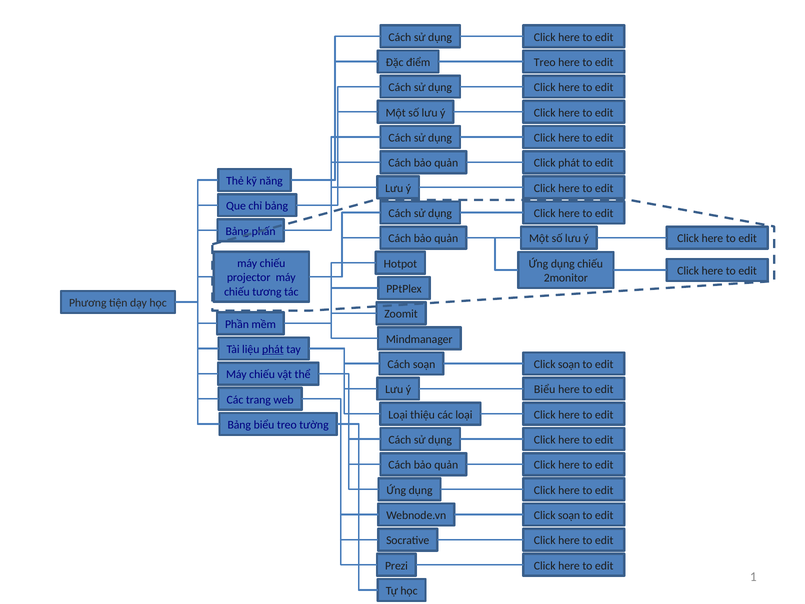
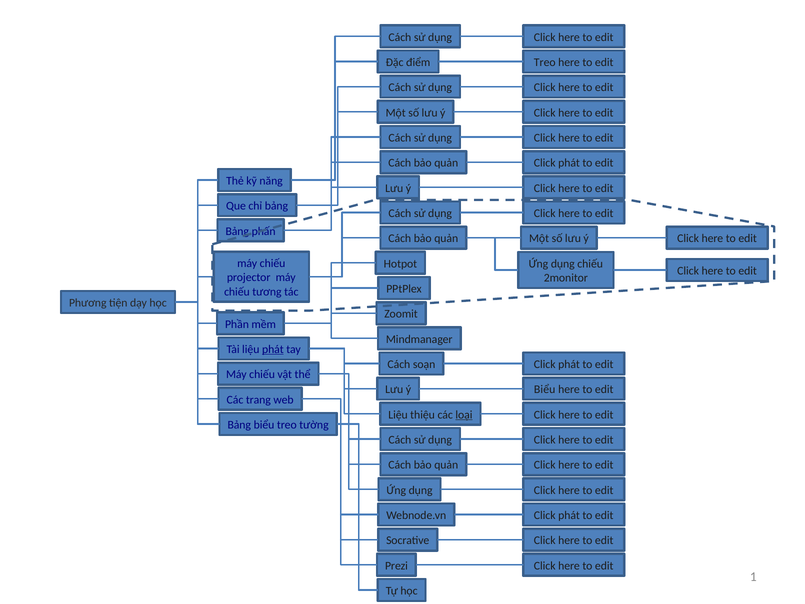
soạn Click soạn: soạn -> phát (569, 364)
Loại: Loại -> Liệu (398, 414)
loại underline: none -> present (464, 414)
Webnode.vn Click soạn: soạn -> phát (569, 515)
